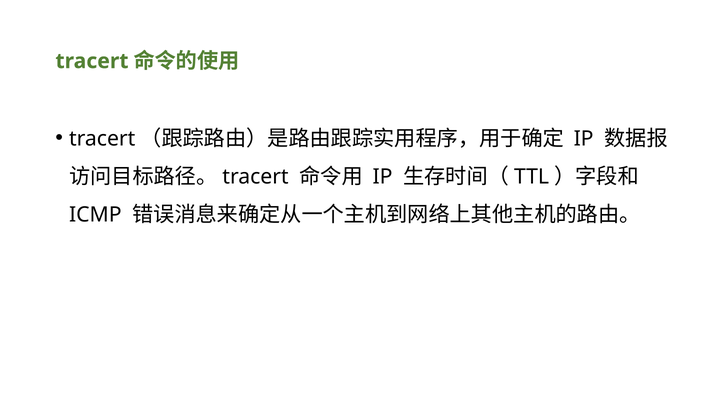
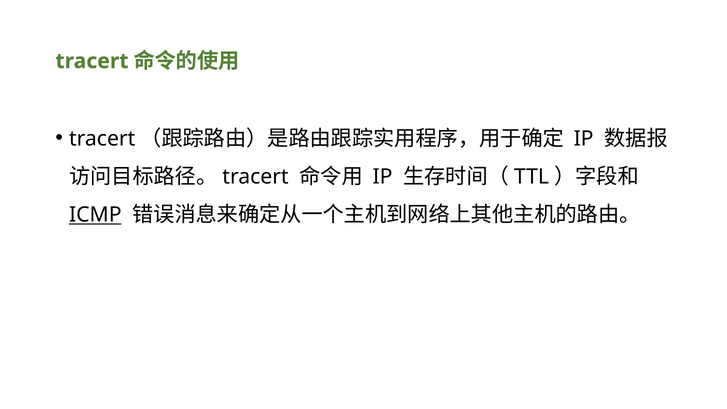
ICMP underline: none -> present (95, 215)
